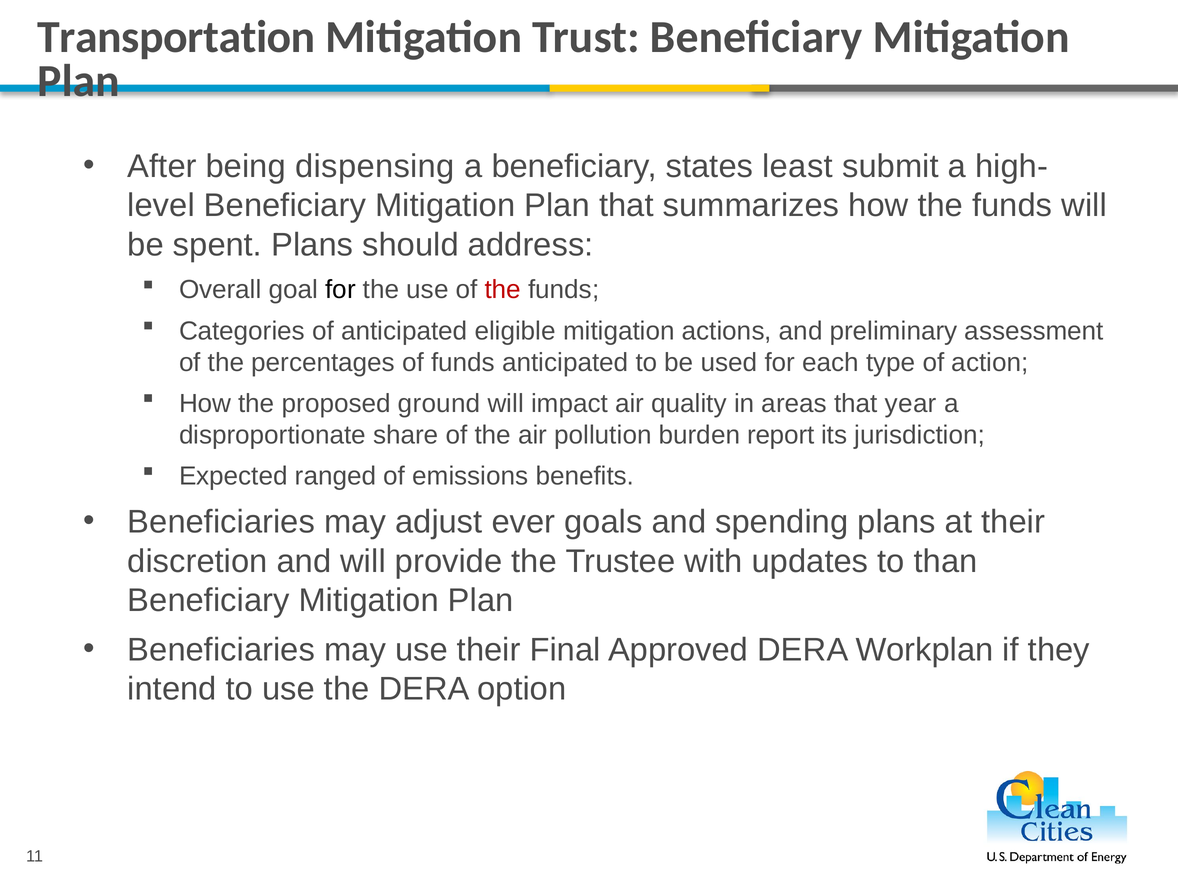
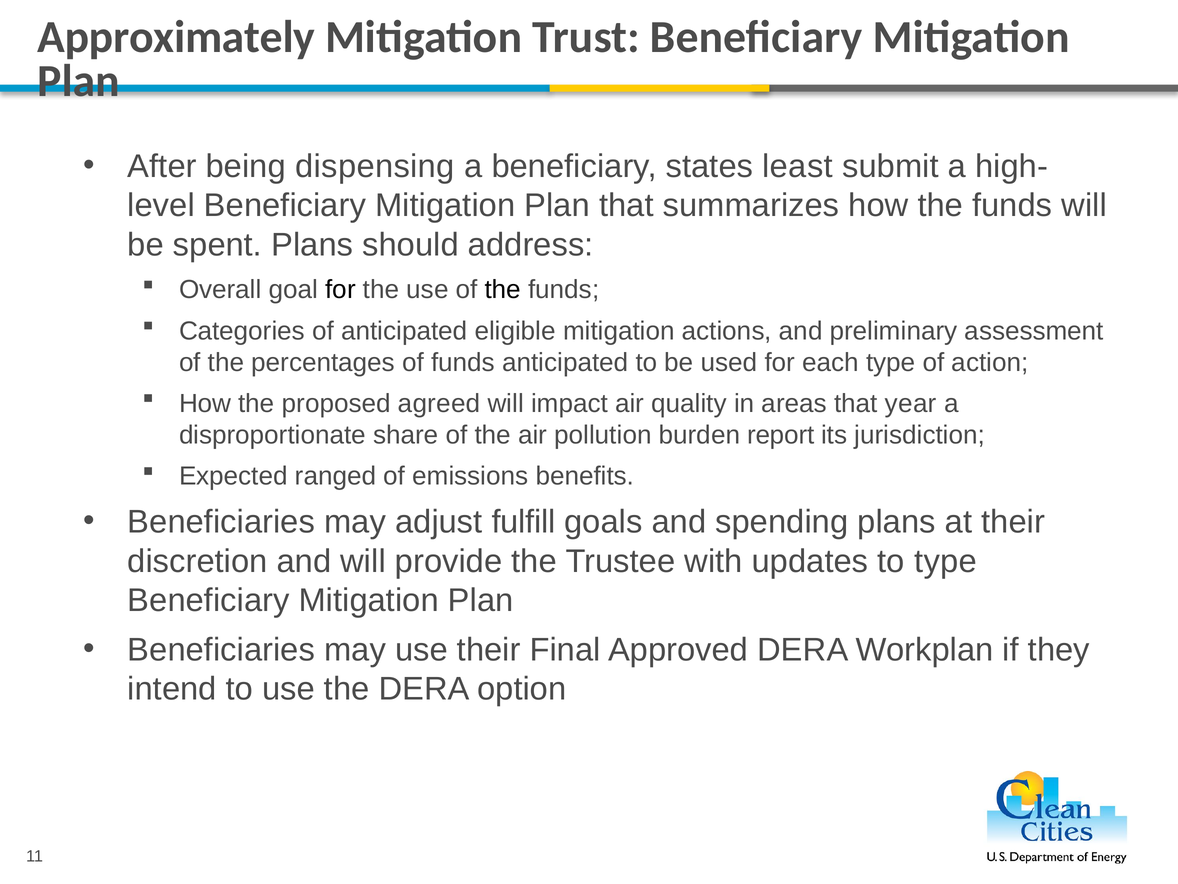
Transportation: Transportation -> Approximately (176, 37)
the colour: red -> black (503, 290)
ground: ground -> agreed (439, 403)
ever: ever -> fulfill (523, 522)
to than: than -> type (946, 561)
